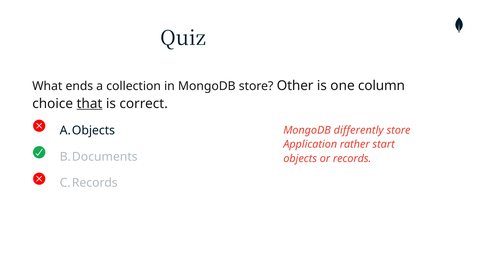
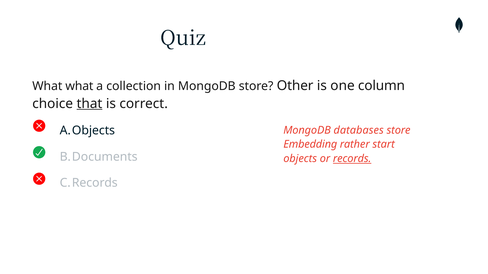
What ends: ends -> what (79, 86)
differently: differently -> databases (359, 130)
Application: Application -> Embedding (310, 145)
records underline: none -> present (352, 159)
